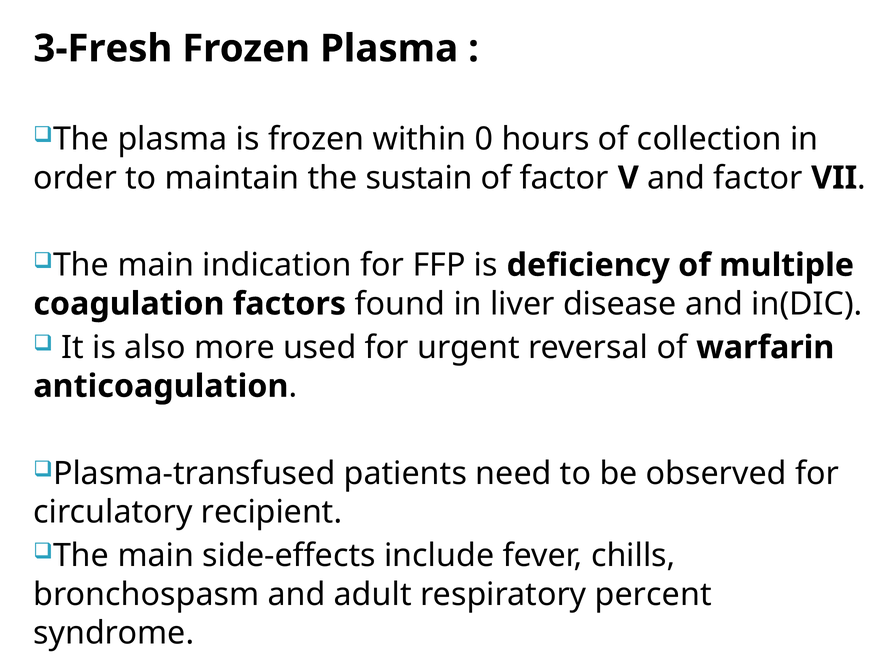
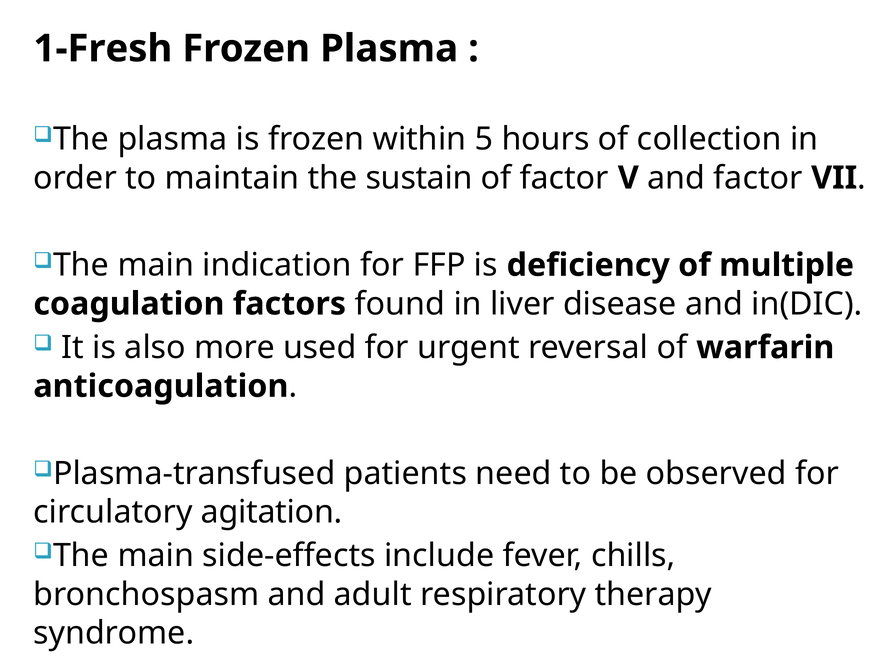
3-Fresh: 3-Fresh -> 1-Fresh (103, 49)
0: 0 -> 5 (484, 139)
recipient: recipient -> agitation (272, 512)
percent: percent -> therapy (653, 594)
